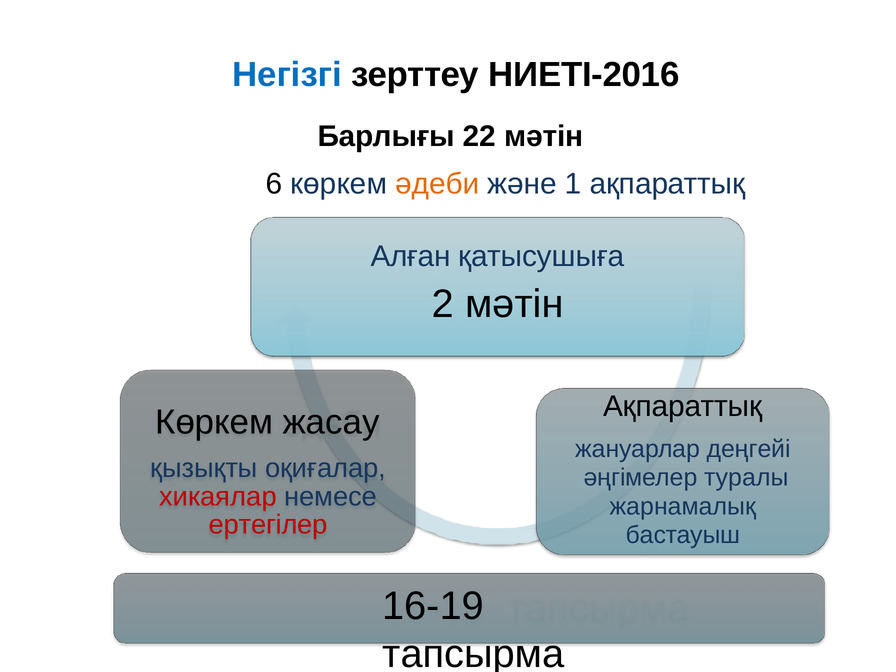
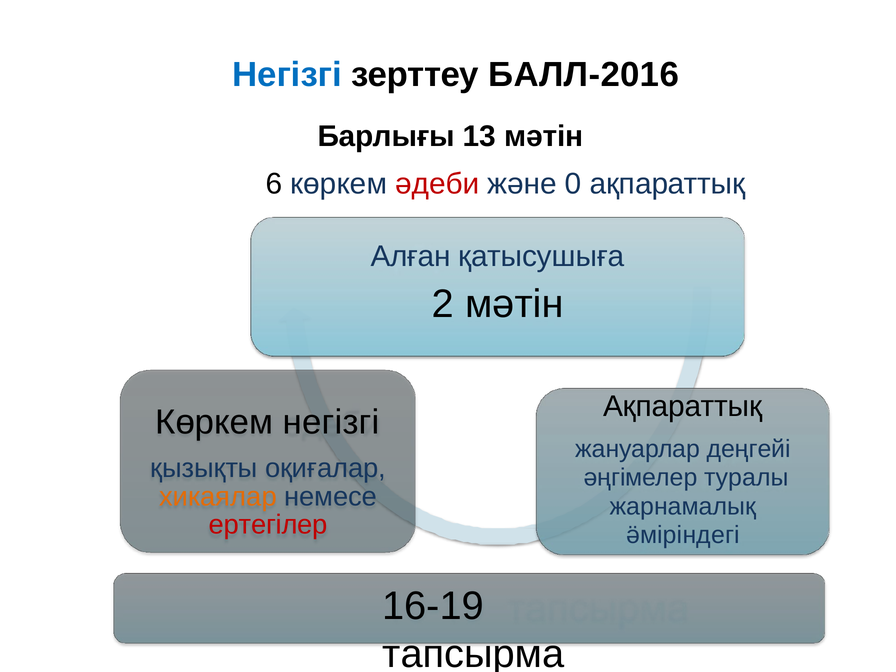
НИЕТІ-2016: НИЕТІ-2016 -> БАЛЛ-2016 (584, 75)
22: 22 -> 13 (480, 137)
әдеби colour: orange -> red (437, 184)
1: 1 -> 0 (573, 184)
Көркем жасау: жасау -> негізгі (331, 422)
хикаялар colour: red -> orange (218, 497)
бастауыш: бастауыш -> ӛміріндегі (683, 535)
